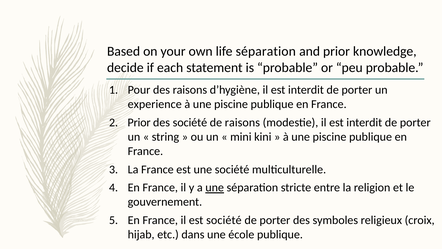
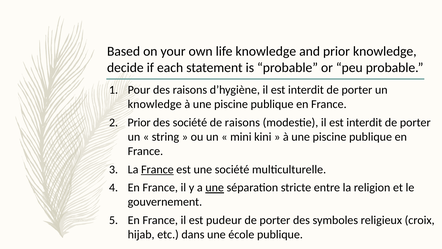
life séparation: séparation -> knowledge (266, 51)
experience: experience -> knowledge (155, 104)
France underline: none -> present (157, 169)
est société: société -> pudeur (224, 220)
